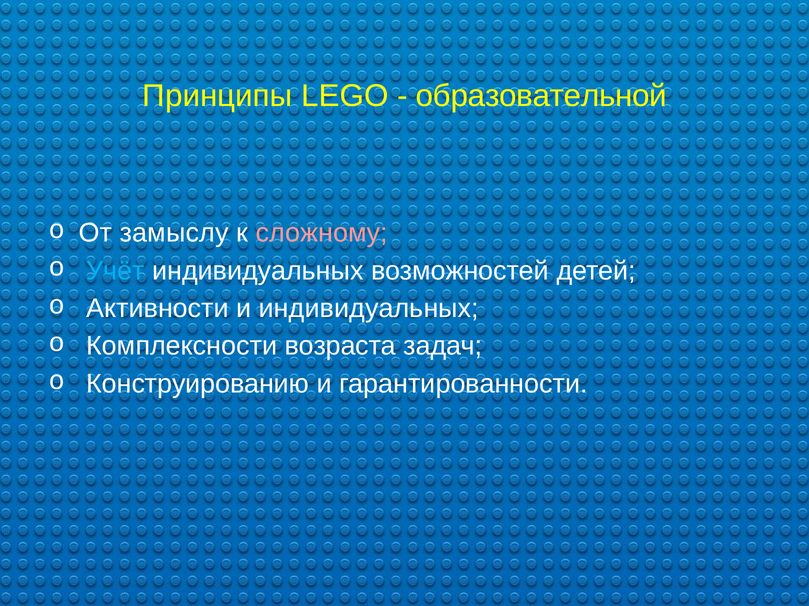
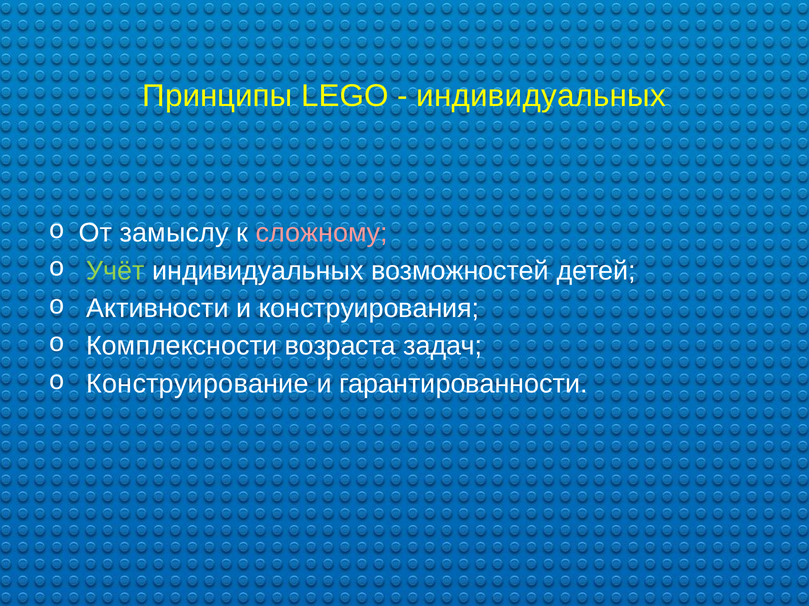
образовательной: образовательной -> индивидуальных (541, 96)
Учёт colour: light blue -> light green (116, 271)
и индивидуальных: индивидуальных -> конструирования (369, 309)
Конструированию: Конструированию -> Конструирование (198, 384)
